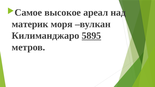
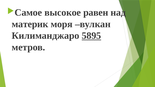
ареал: ареал -> равен (96, 13)
